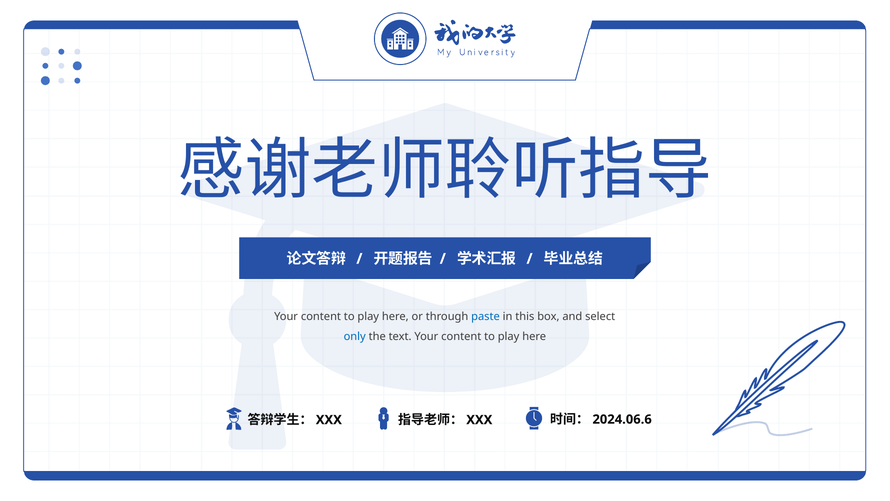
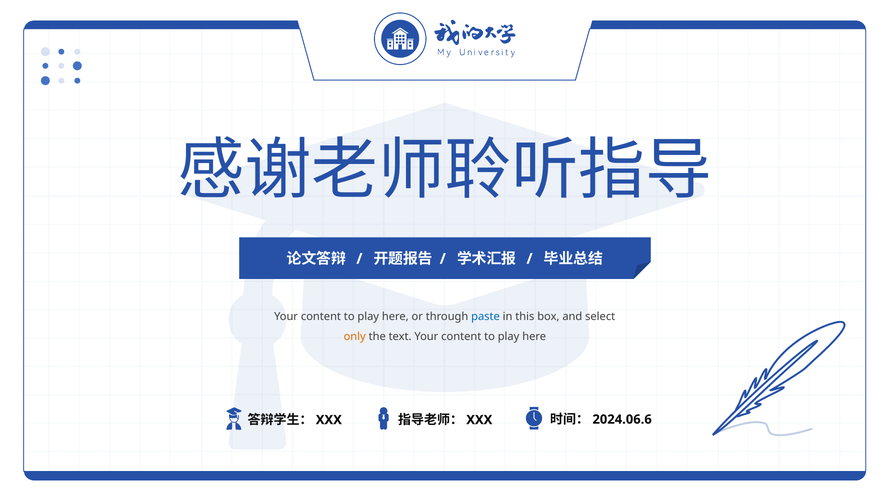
only colour: blue -> orange (355, 336)
